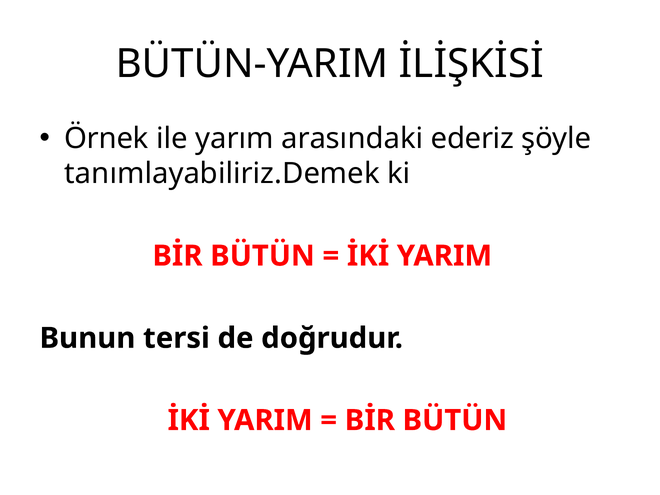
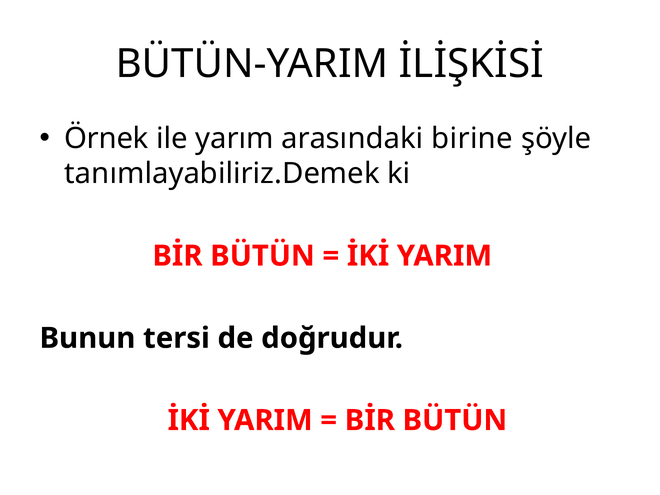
ederiz: ederiz -> birine (472, 138)
